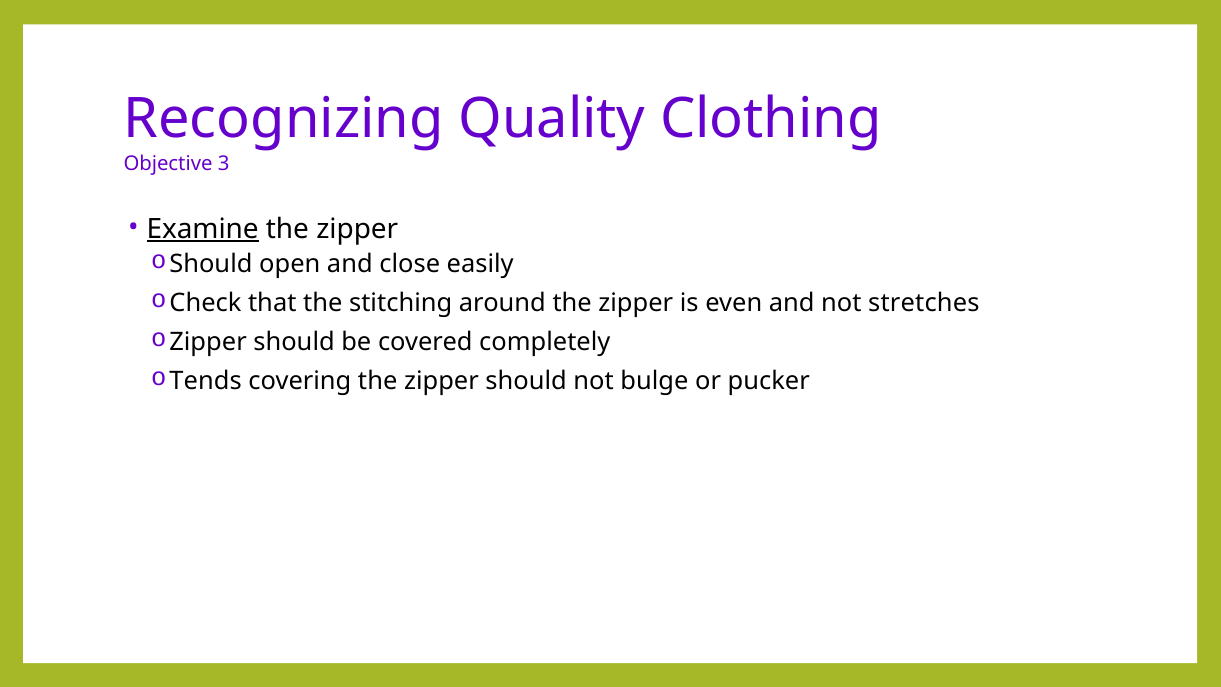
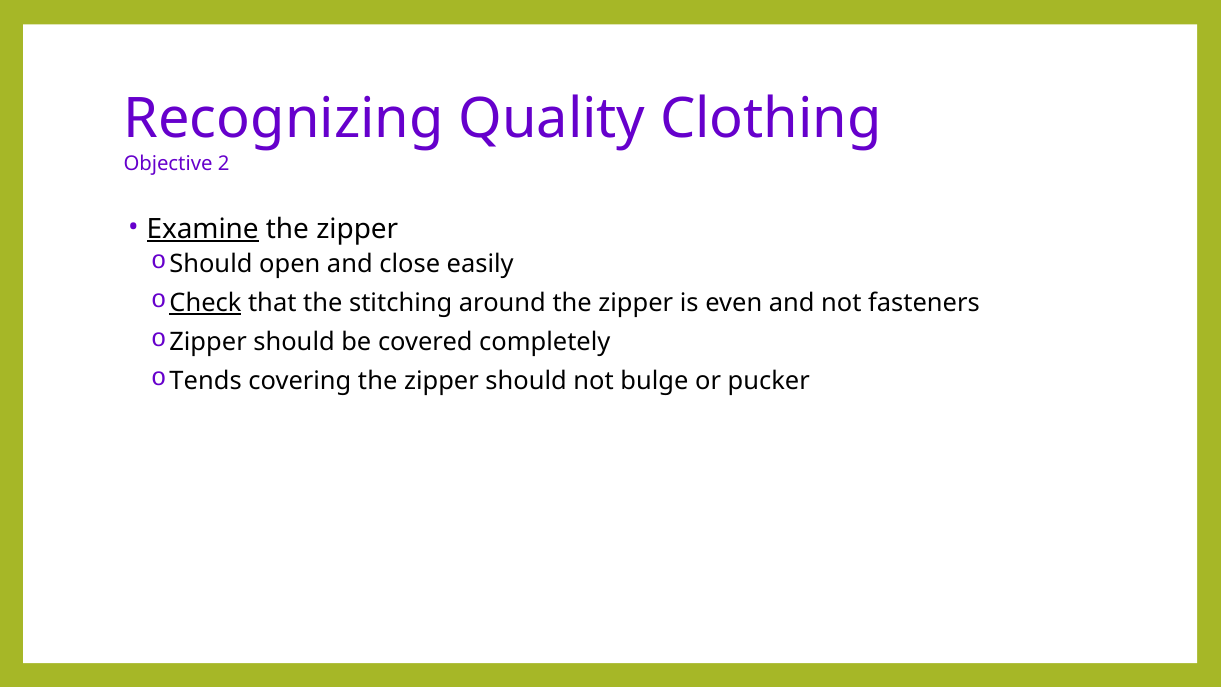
3: 3 -> 2 (224, 164)
Check underline: none -> present (205, 303)
stretches: stretches -> fasteners (924, 303)
